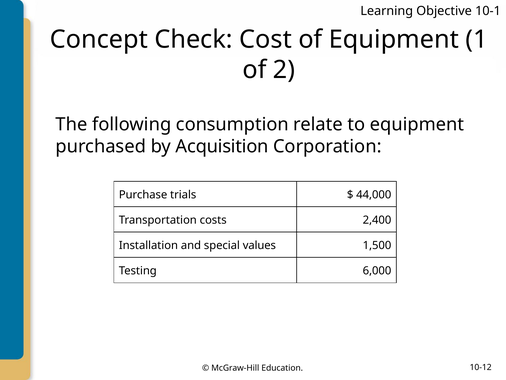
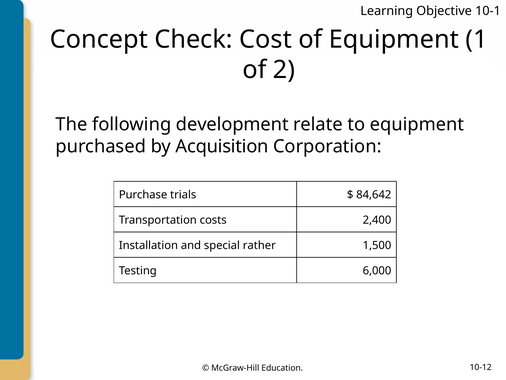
consumption: consumption -> development (232, 124)
44,000: 44,000 -> 84,642 (374, 194)
values: values -> rather (259, 245)
